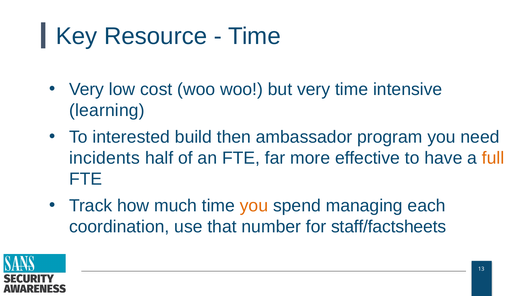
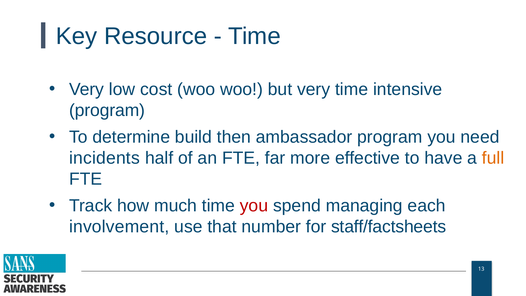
learning: learning -> program (107, 110)
interested: interested -> determine (131, 137)
you colour: orange -> red (254, 206)
coordination: coordination -> involvement (119, 227)
